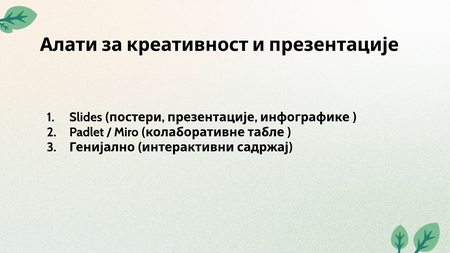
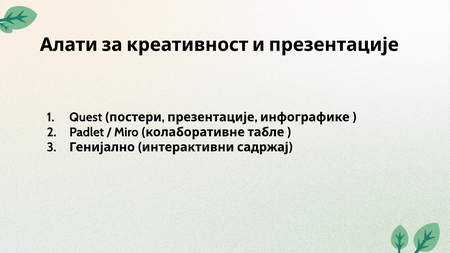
Slides: Slides -> Quest (86, 117)
